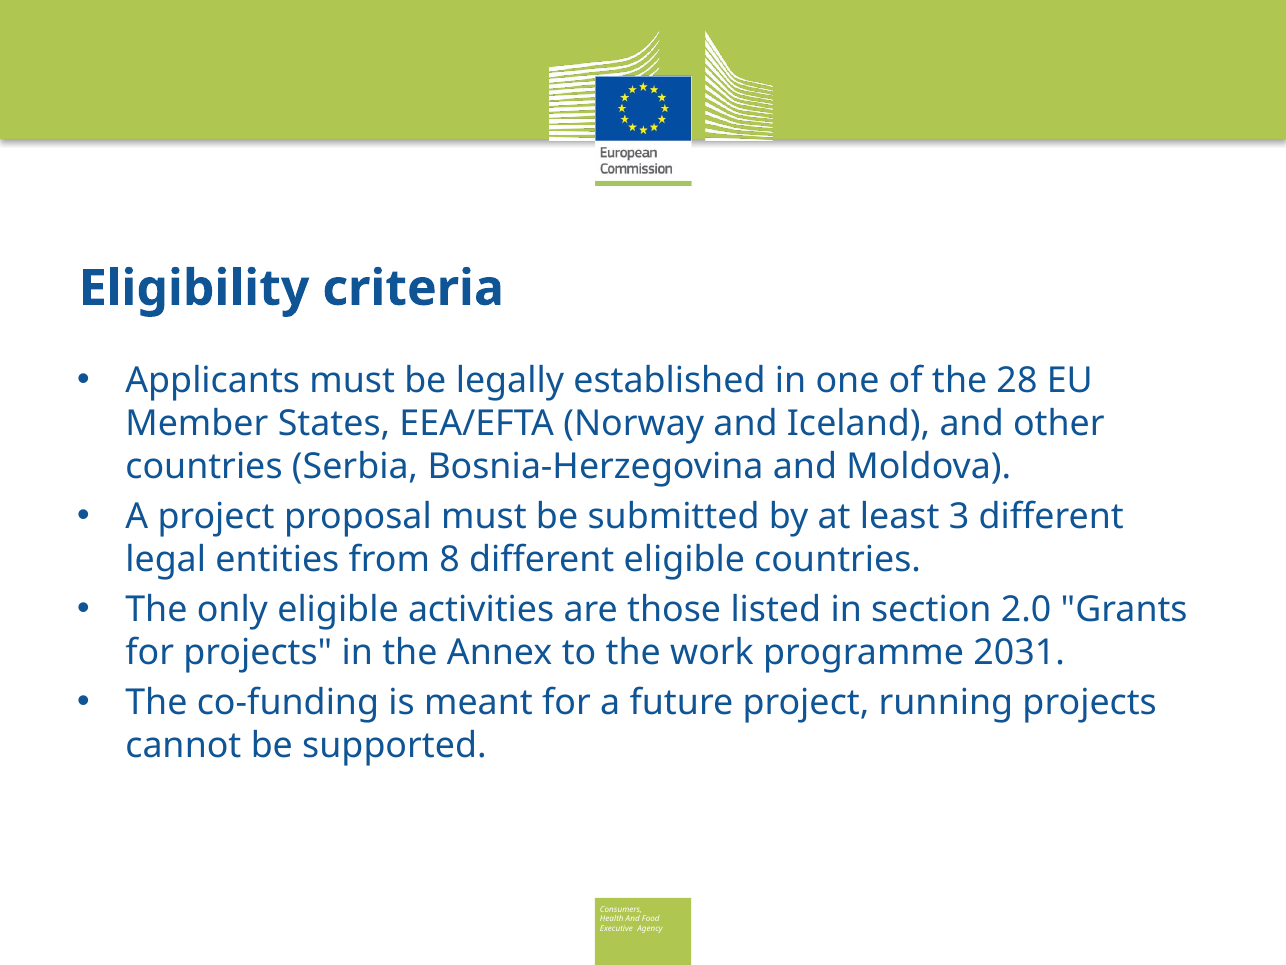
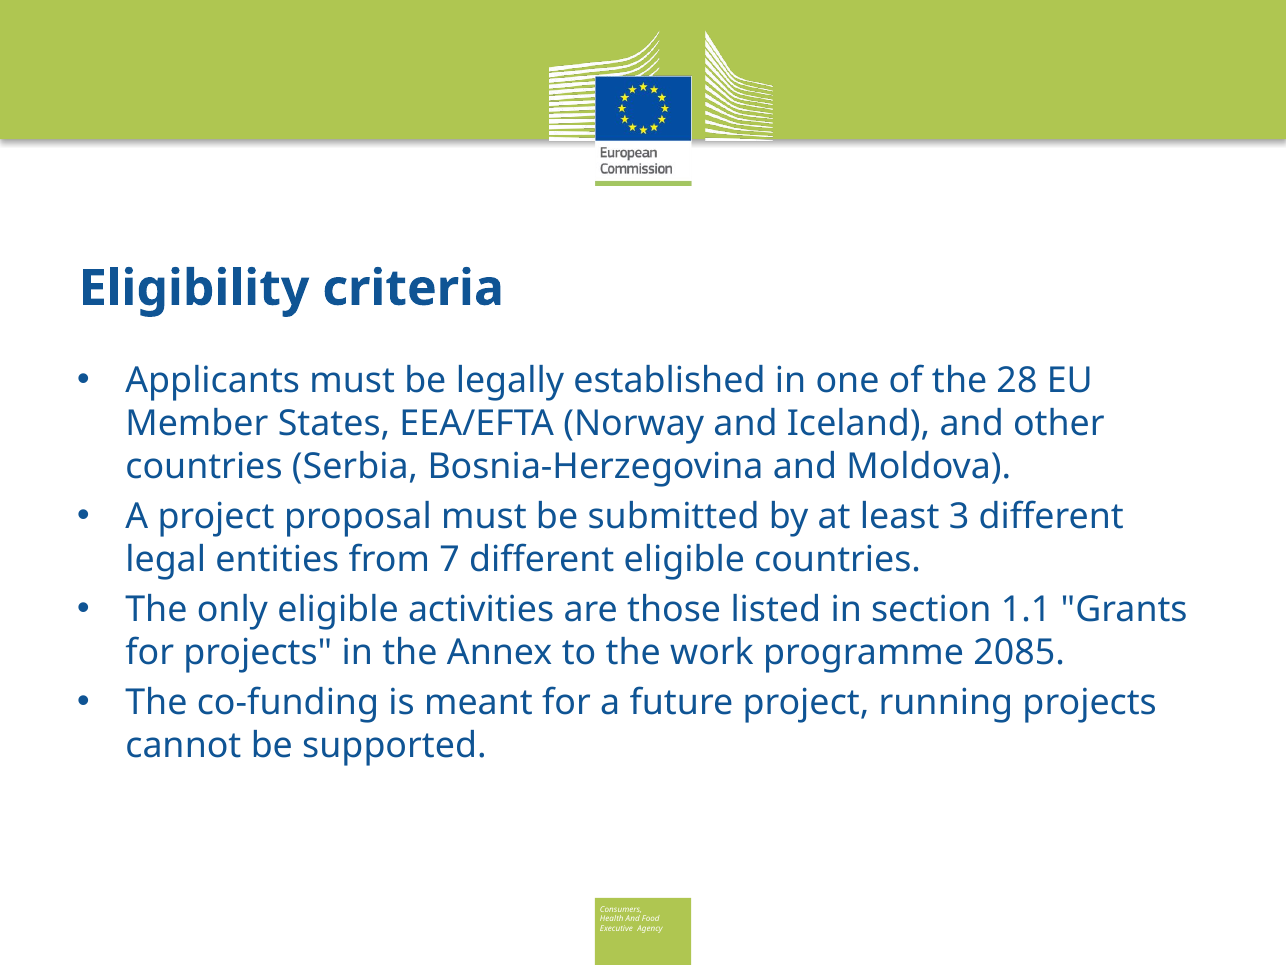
8: 8 -> 7 (450, 560)
2.0: 2.0 -> 1.1 (1026, 610)
2031: 2031 -> 2085 (1019, 653)
